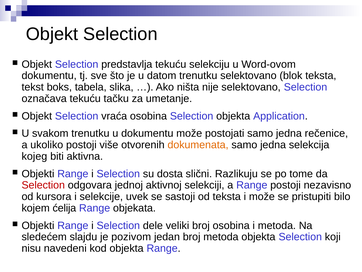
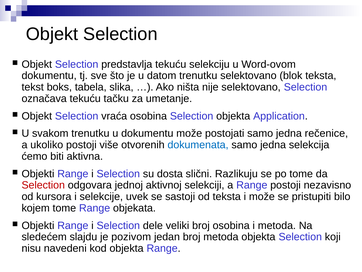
dokumenata colour: orange -> blue (198, 145)
kojeg: kojeg -> ćemo (34, 156)
kojem ćelija: ćelija -> tome (64, 208)
